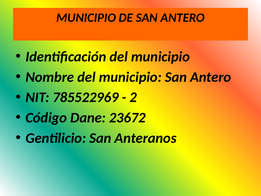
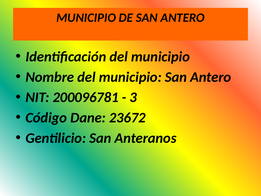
785522969: 785522969 -> 200096781 (86, 97)
2: 2 -> 3 (133, 97)
